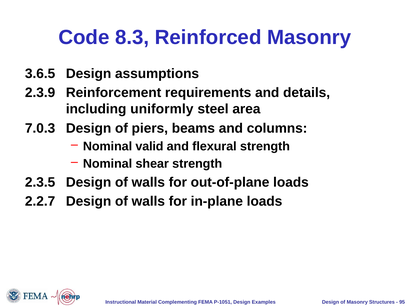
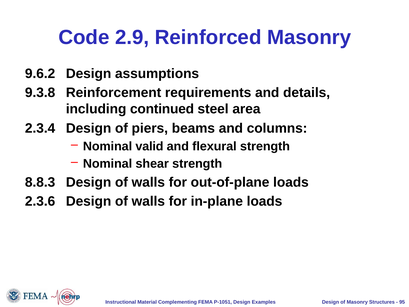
8.3: 8.3 -> 2.9 (132, 37)
3.6.5: 3.6.5 -> 9.6.2 (40, 74)
2.3.9: 2.3.9 -> 9.3.8 (40, 93)
uniformly: uniformly -> continued (162, 109)
7.0.3: 7.0.3 -> 2.3.4 (40, 128)
2.3.5: 2.3.5 -> 8.8.3 (40, 182)
2.2.7: 2.2.7 -> 2.3.6 (40, 201)
